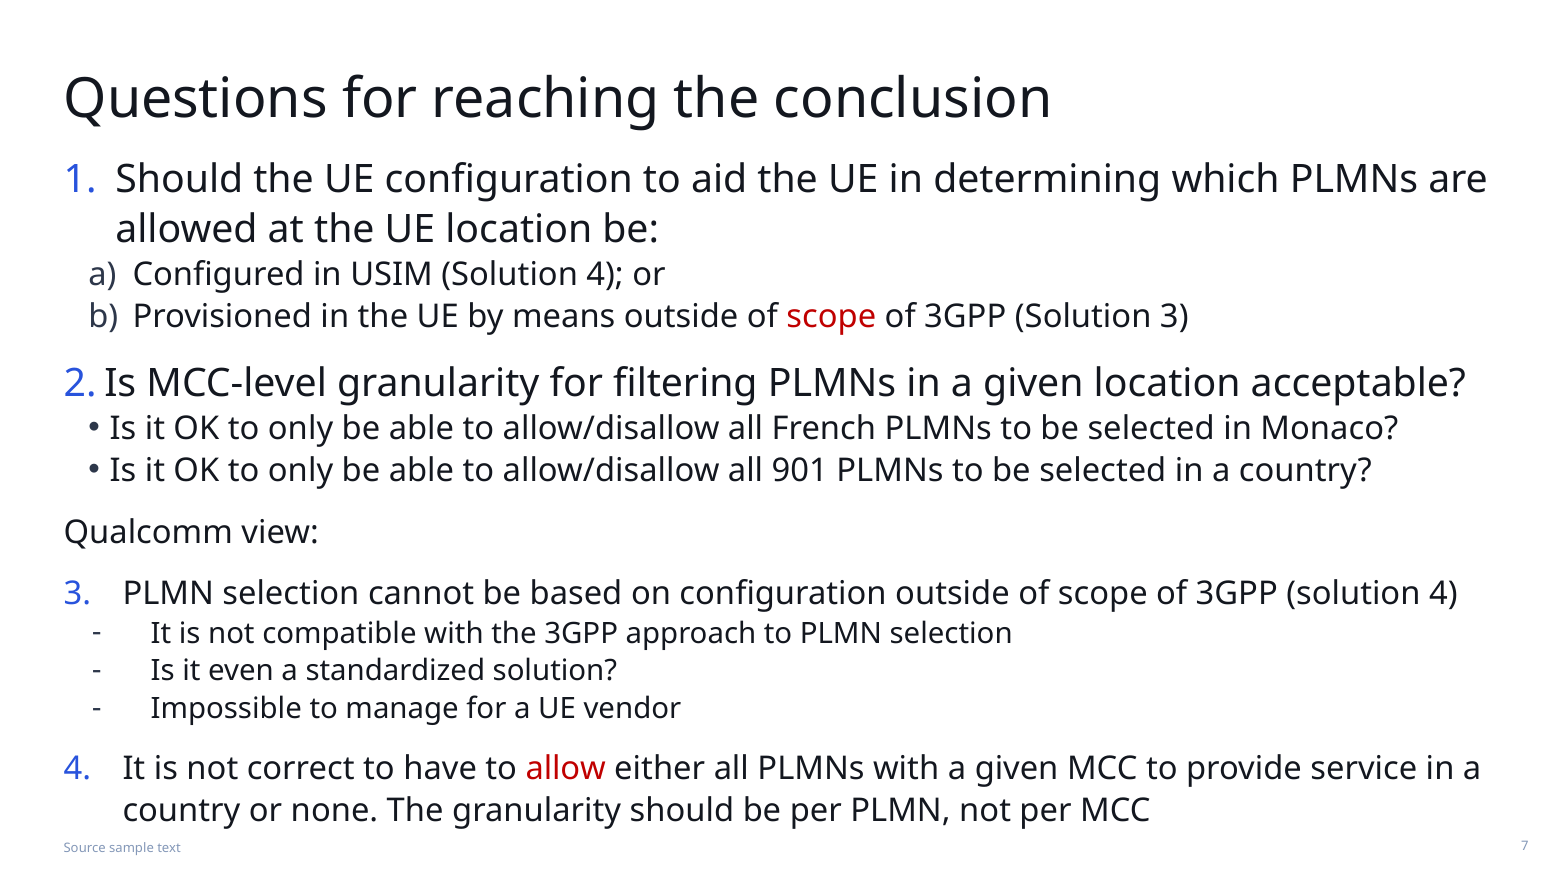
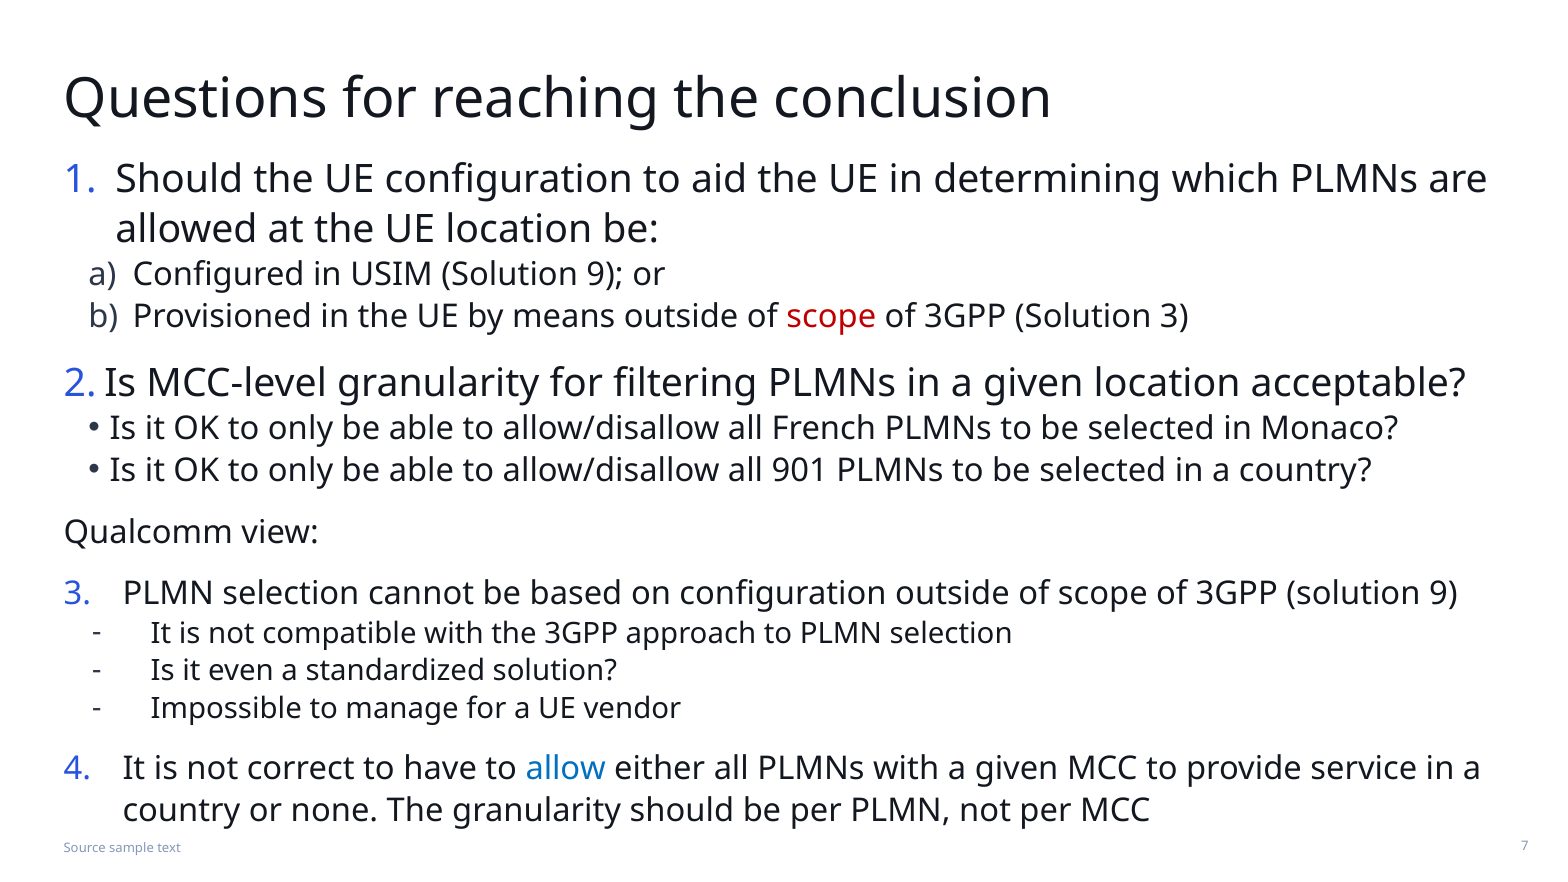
USIM Solution 4: 4 -> 9 (605, 275)
3GPP solution 4: 4 -> 9 (1443, 594)
allow colour: red -> blue (566, 769)
